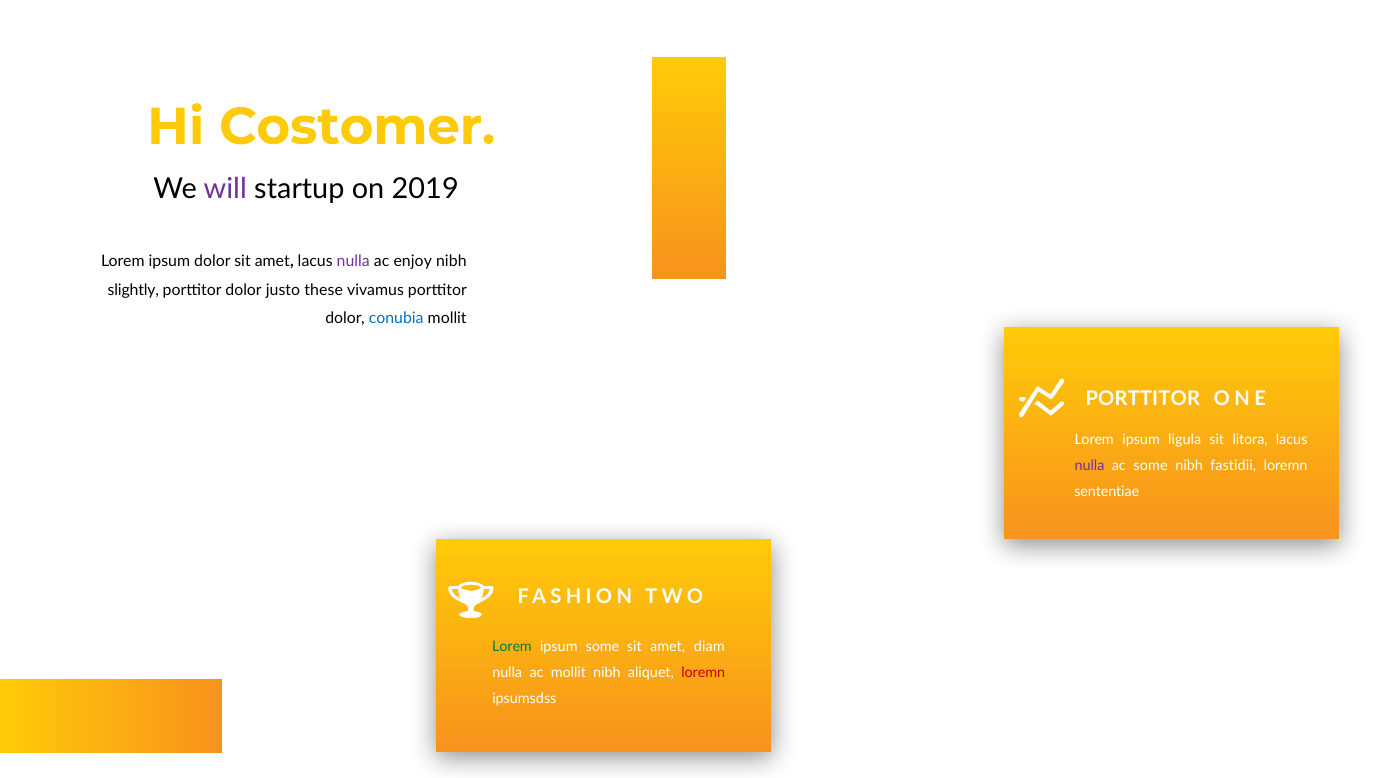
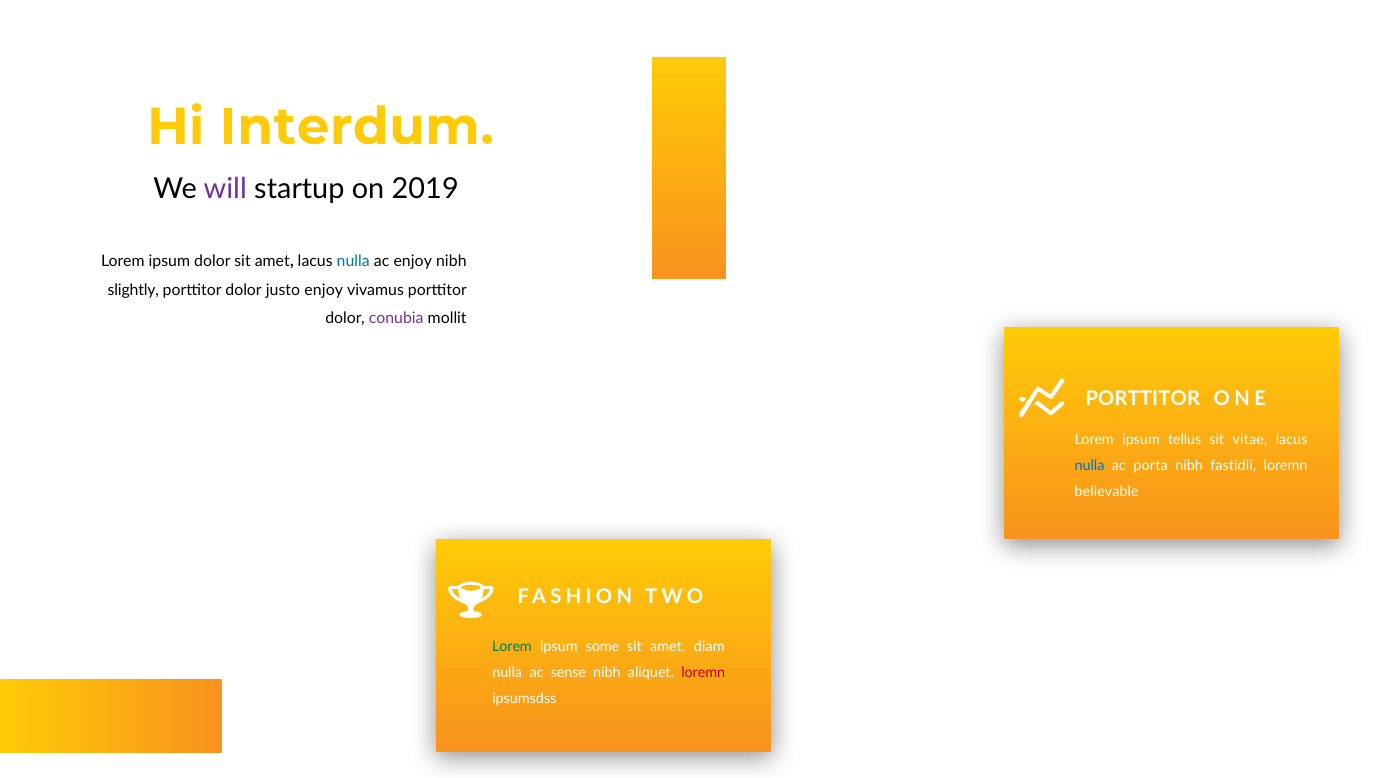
Costomer: Costomer -> Interdum (357, 127)
nulla colour: purple -> blue (353, 261)
justo these: these -> enjoy (324, 290)
conubia colour: blue -> purple (396, 319)
ligula: ligula -> tellus (1185, 440)
litora: litora -> vitae (1250, 440)
nulla colour: purple -> blue (1090, 466)
ac some: some -> porta (1151, 466)
sententiae: sententiae -> believable (1107, 492)
ac mollit: mollit -> sense (568, 672)
